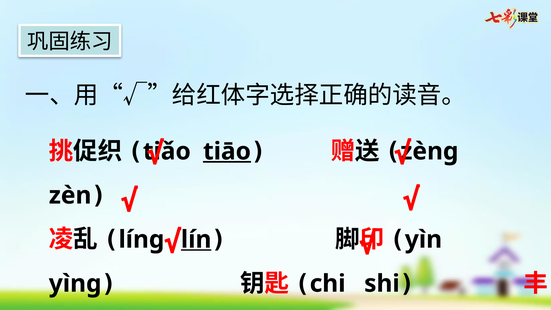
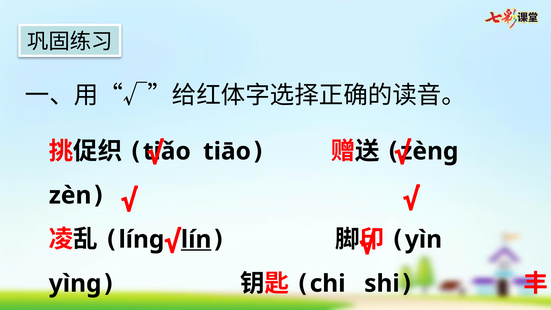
tiāo underline: present -> none (227, 151)
